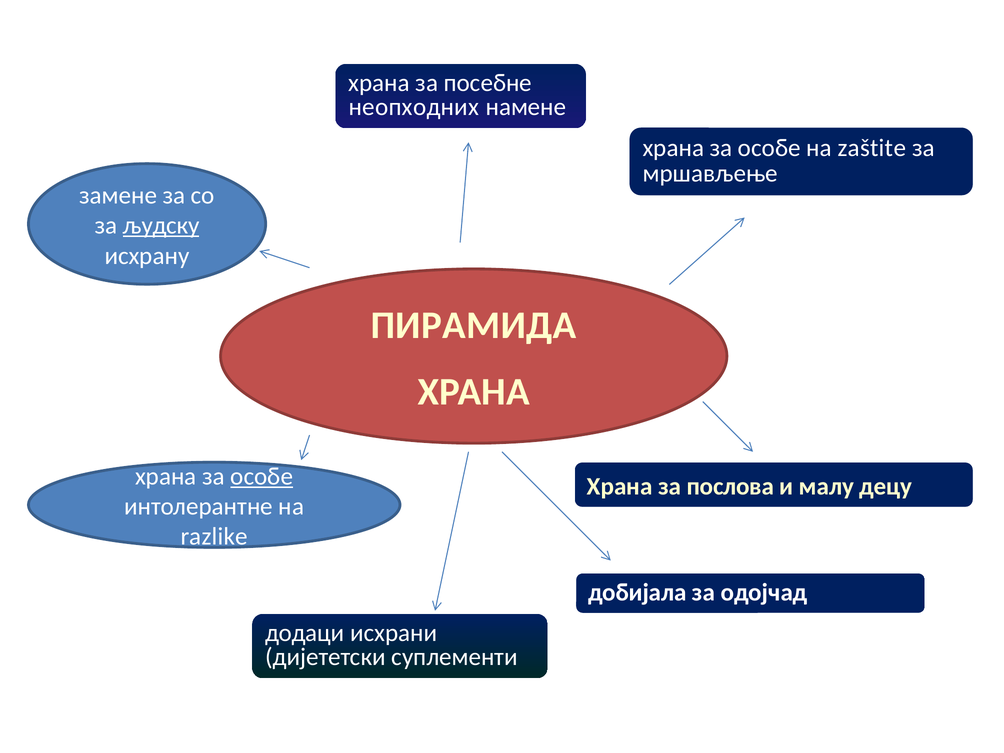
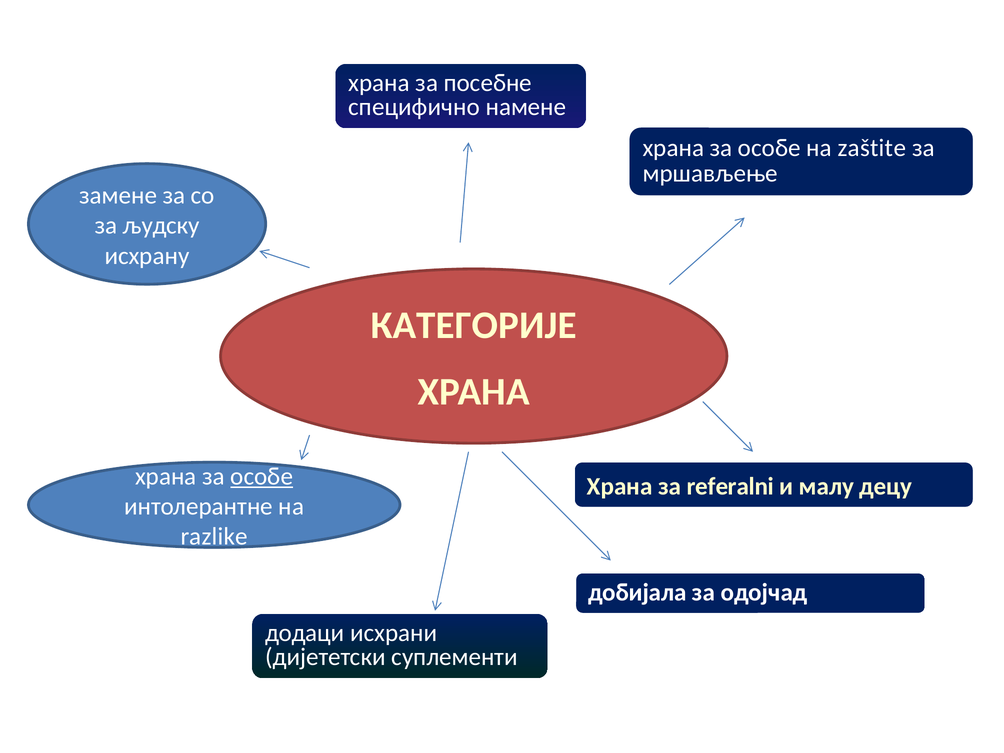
неопходних: неопходних -> специфично (414, 107)
људску underline: present -> none (161, 226)
ПИРАМИДА: ПИРАМИДА -> КАТЕГОРИЈЕ (474, 326)
послова: послова -> referalni (730, 486)
